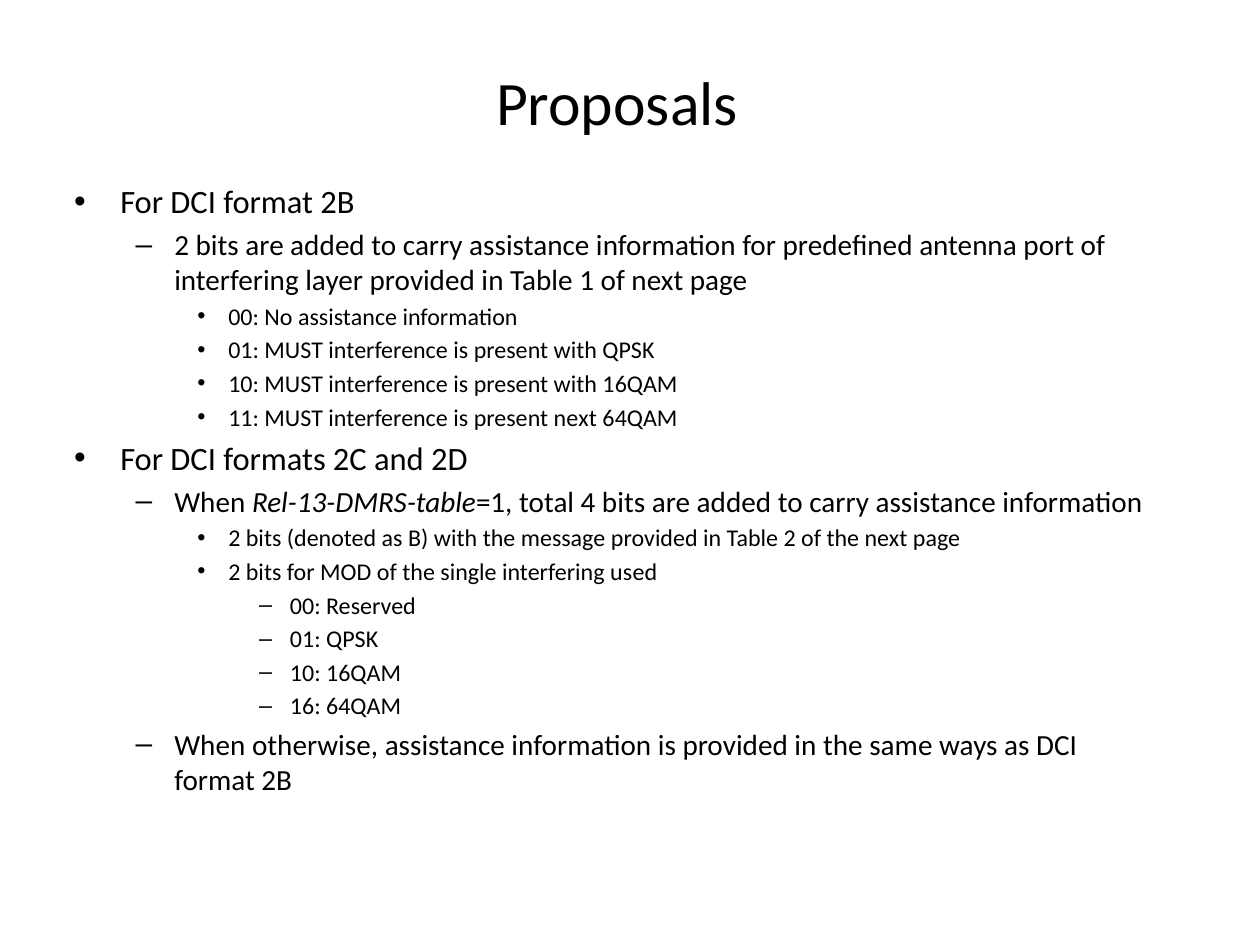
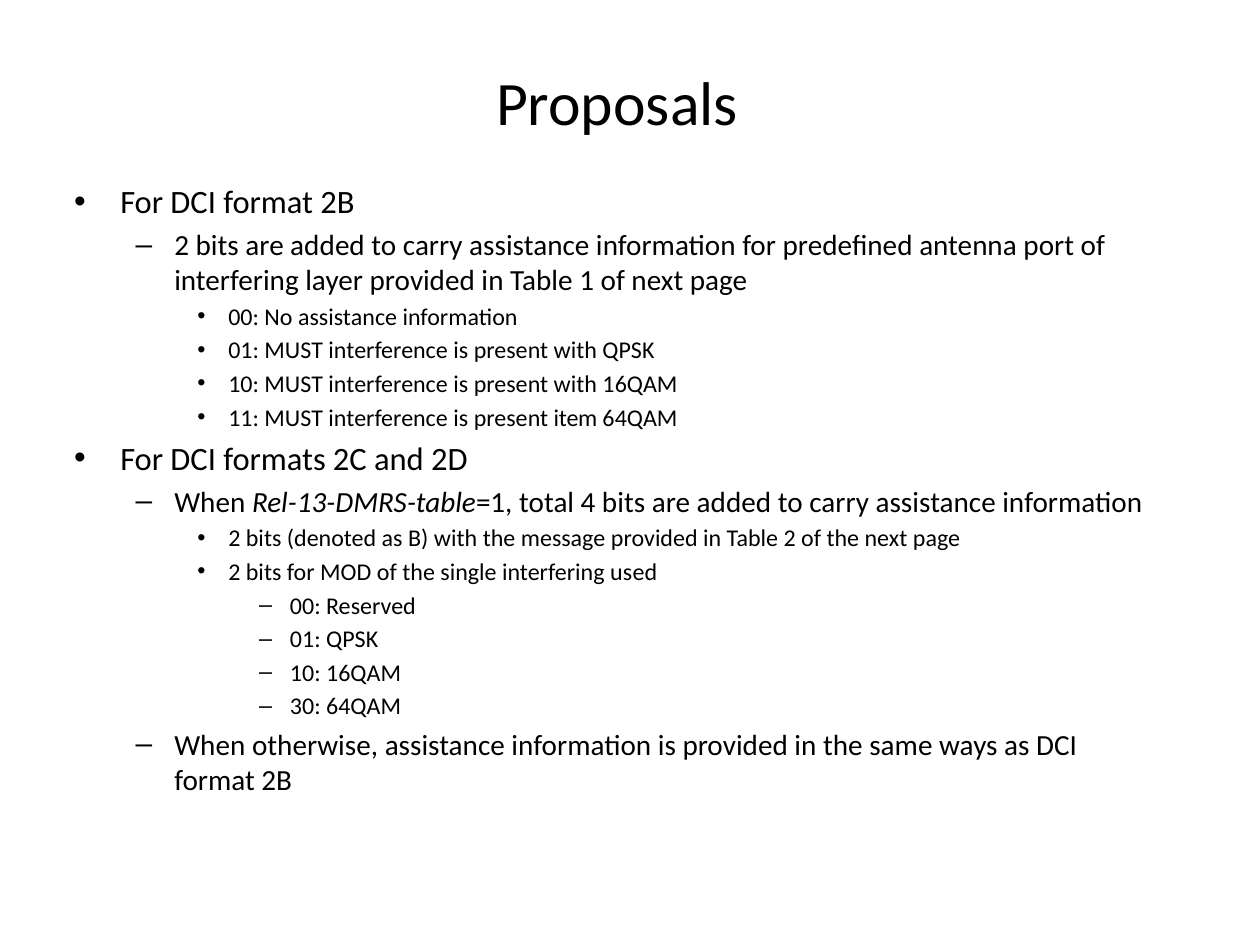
present next: next -> item (575, 418)
16: 16 -> 30 (305, 707)
